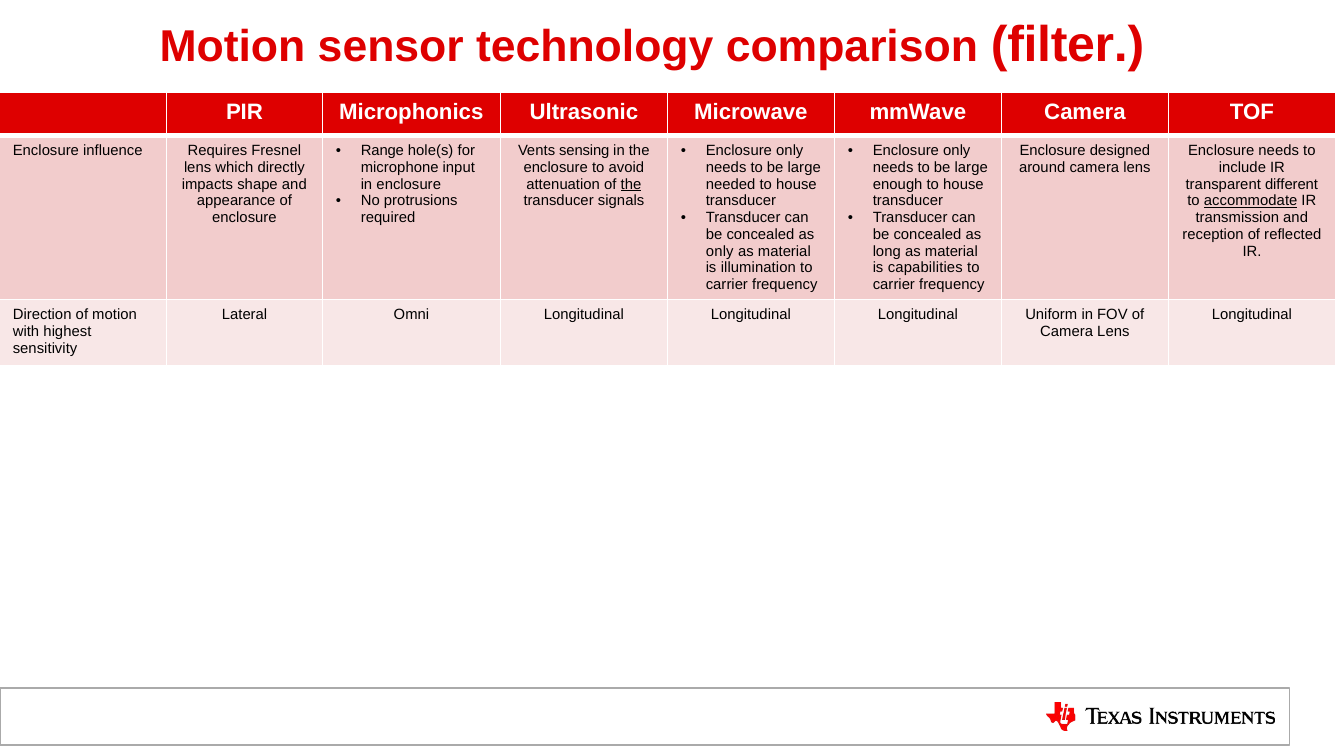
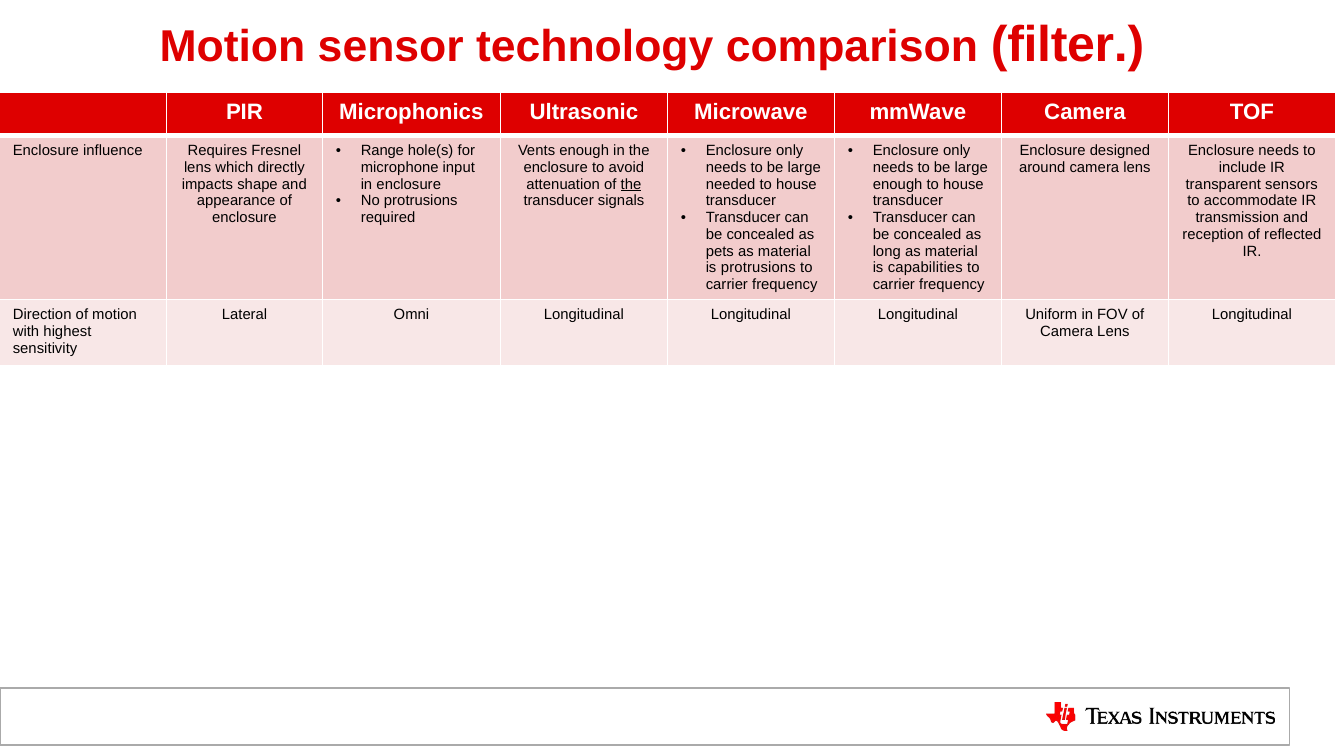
Vents sensing: sensing -> enough (584, 151)
different: different -> sensors (1291, 184)
accommodate underline: present -> none (1251, 201)
only: only -> pets (720, 251)
is illumination: illumination -> protrusions (758, 268)
